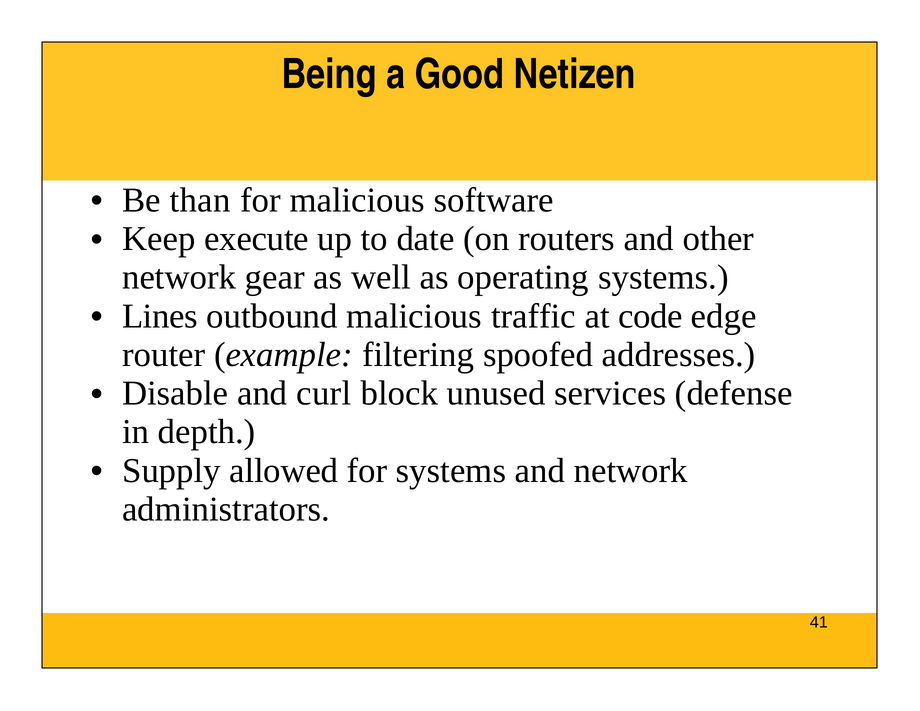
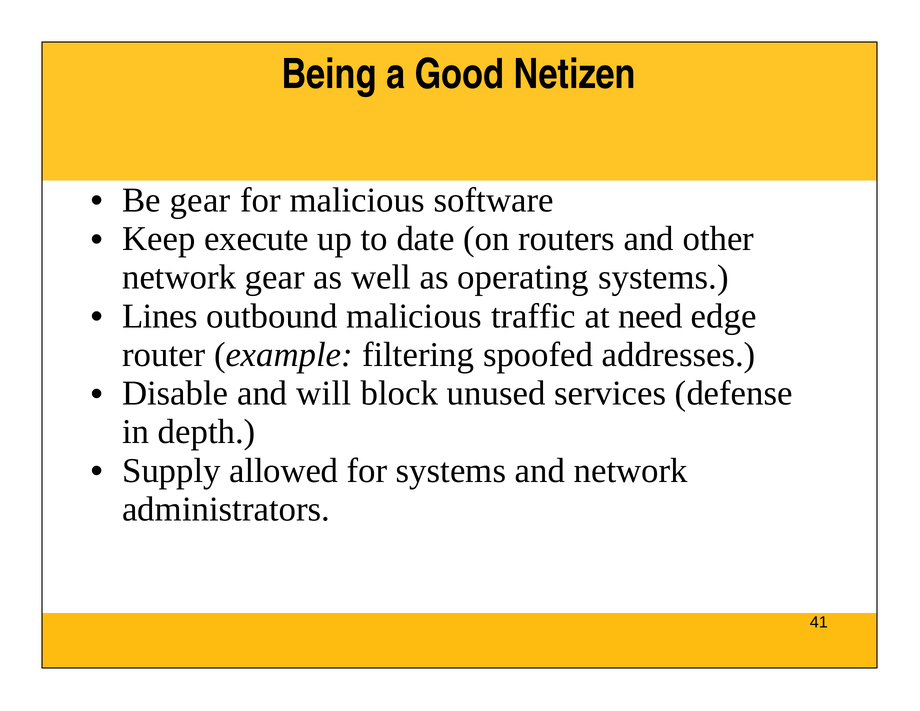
Be than: than -> gear (200, 200)
code: code -> need (650, 316)
curl: curl -> will (324, 393)
